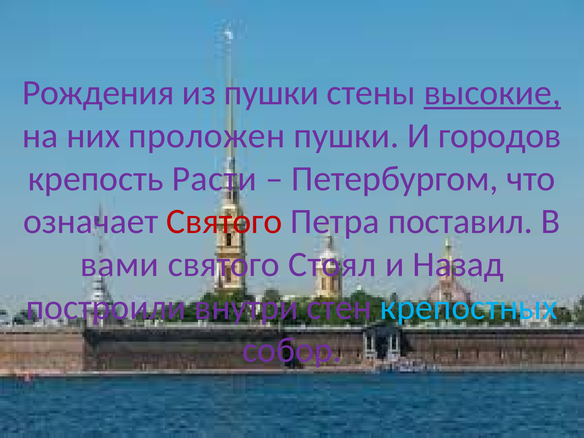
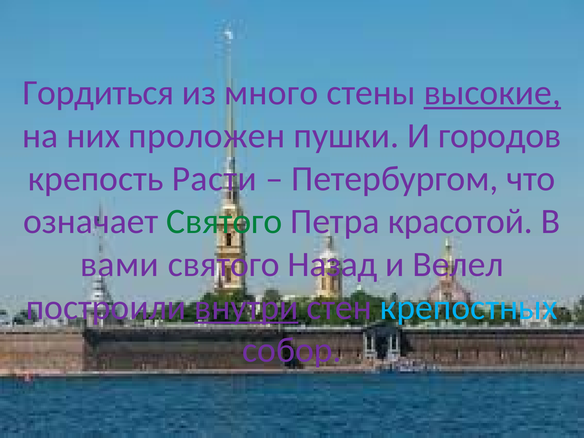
Рождения: Рождения -> Гордиться (98, 93)
из пушки: пушки -> много (271, 93)
Святого colour: red -> green (224, 222)
поставил: поставил -> красотой (460, 222)
Стоял: Стоял -> Назад (333, 264)
Назад: Назад -> Велел (458, 264)
внутри underline: none -> present (246, 307)
